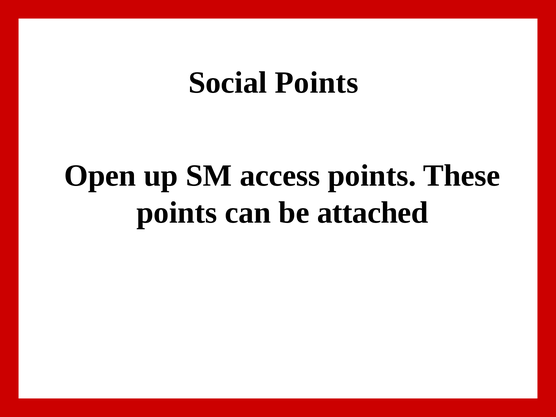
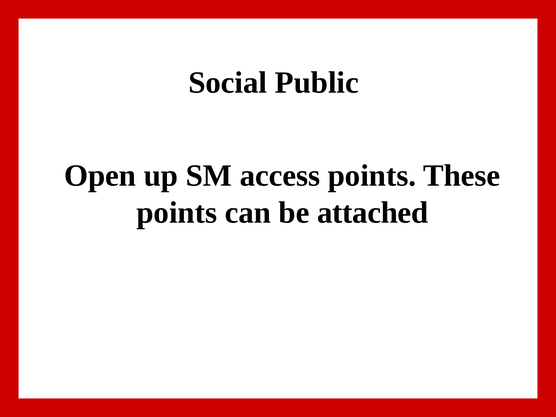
Social Points: Points -> Public (317, 82)
